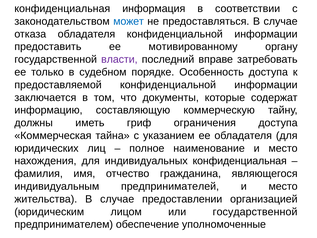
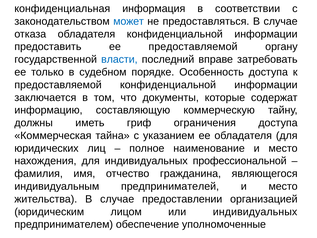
ее мотивированному: мотивированному -> предоставляемой (193, 47)
власти colour: purple -> blue (119, 59)
индивидуальных конфиденциальная: конфиденциальная -> профессиональной (240, 161)
или государственной: государственной -> индивидуальных (255, 212)
